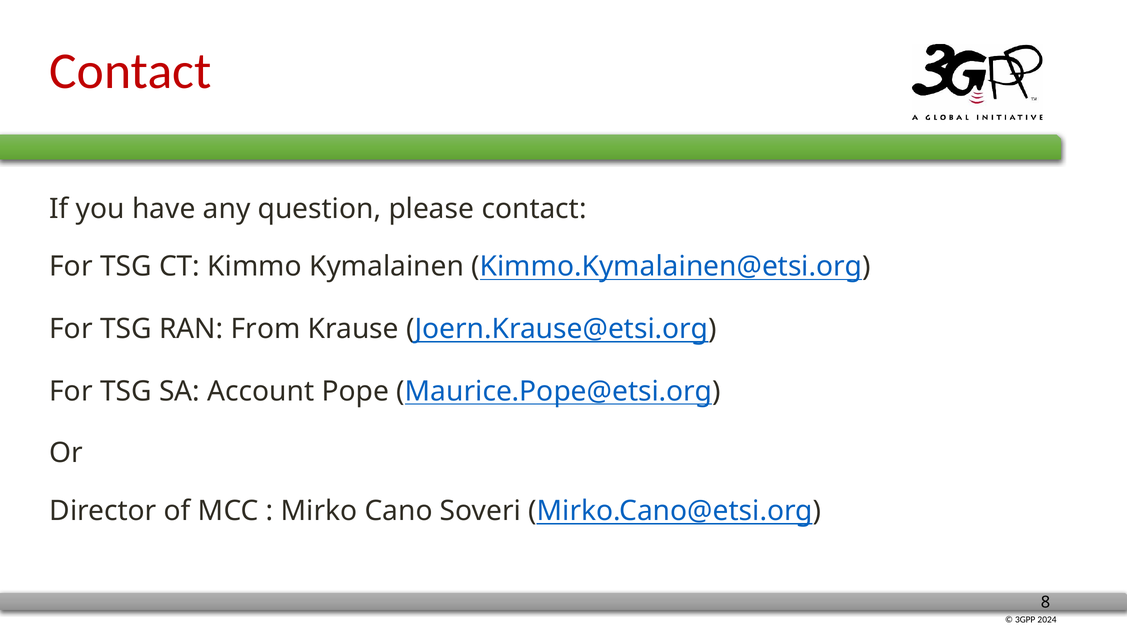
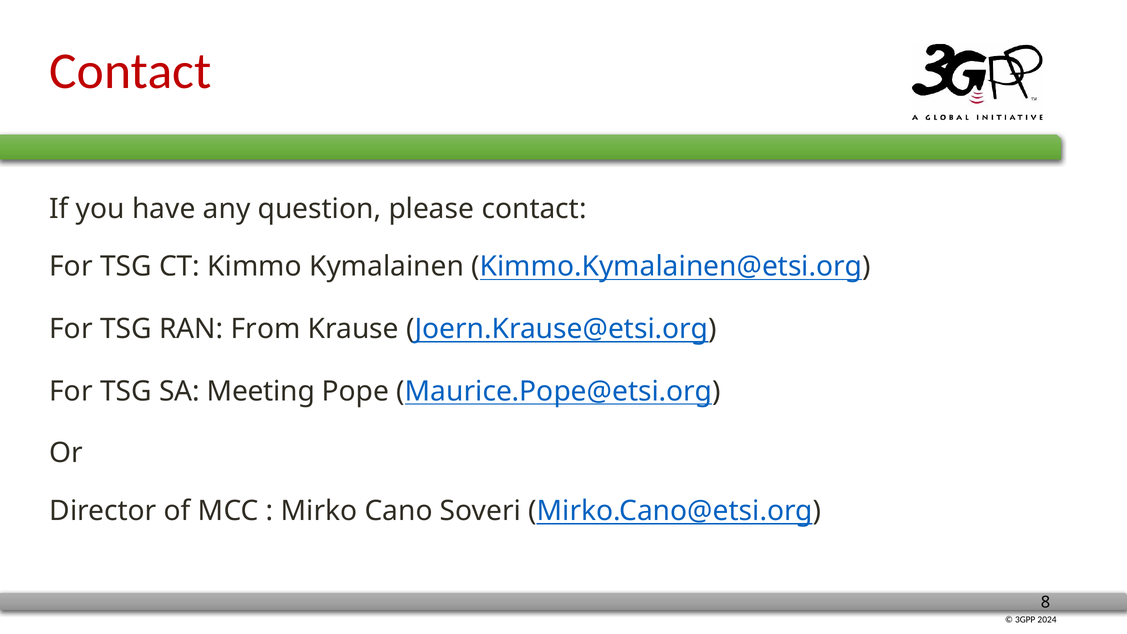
Account: Account -> Meeting (261, 391)
